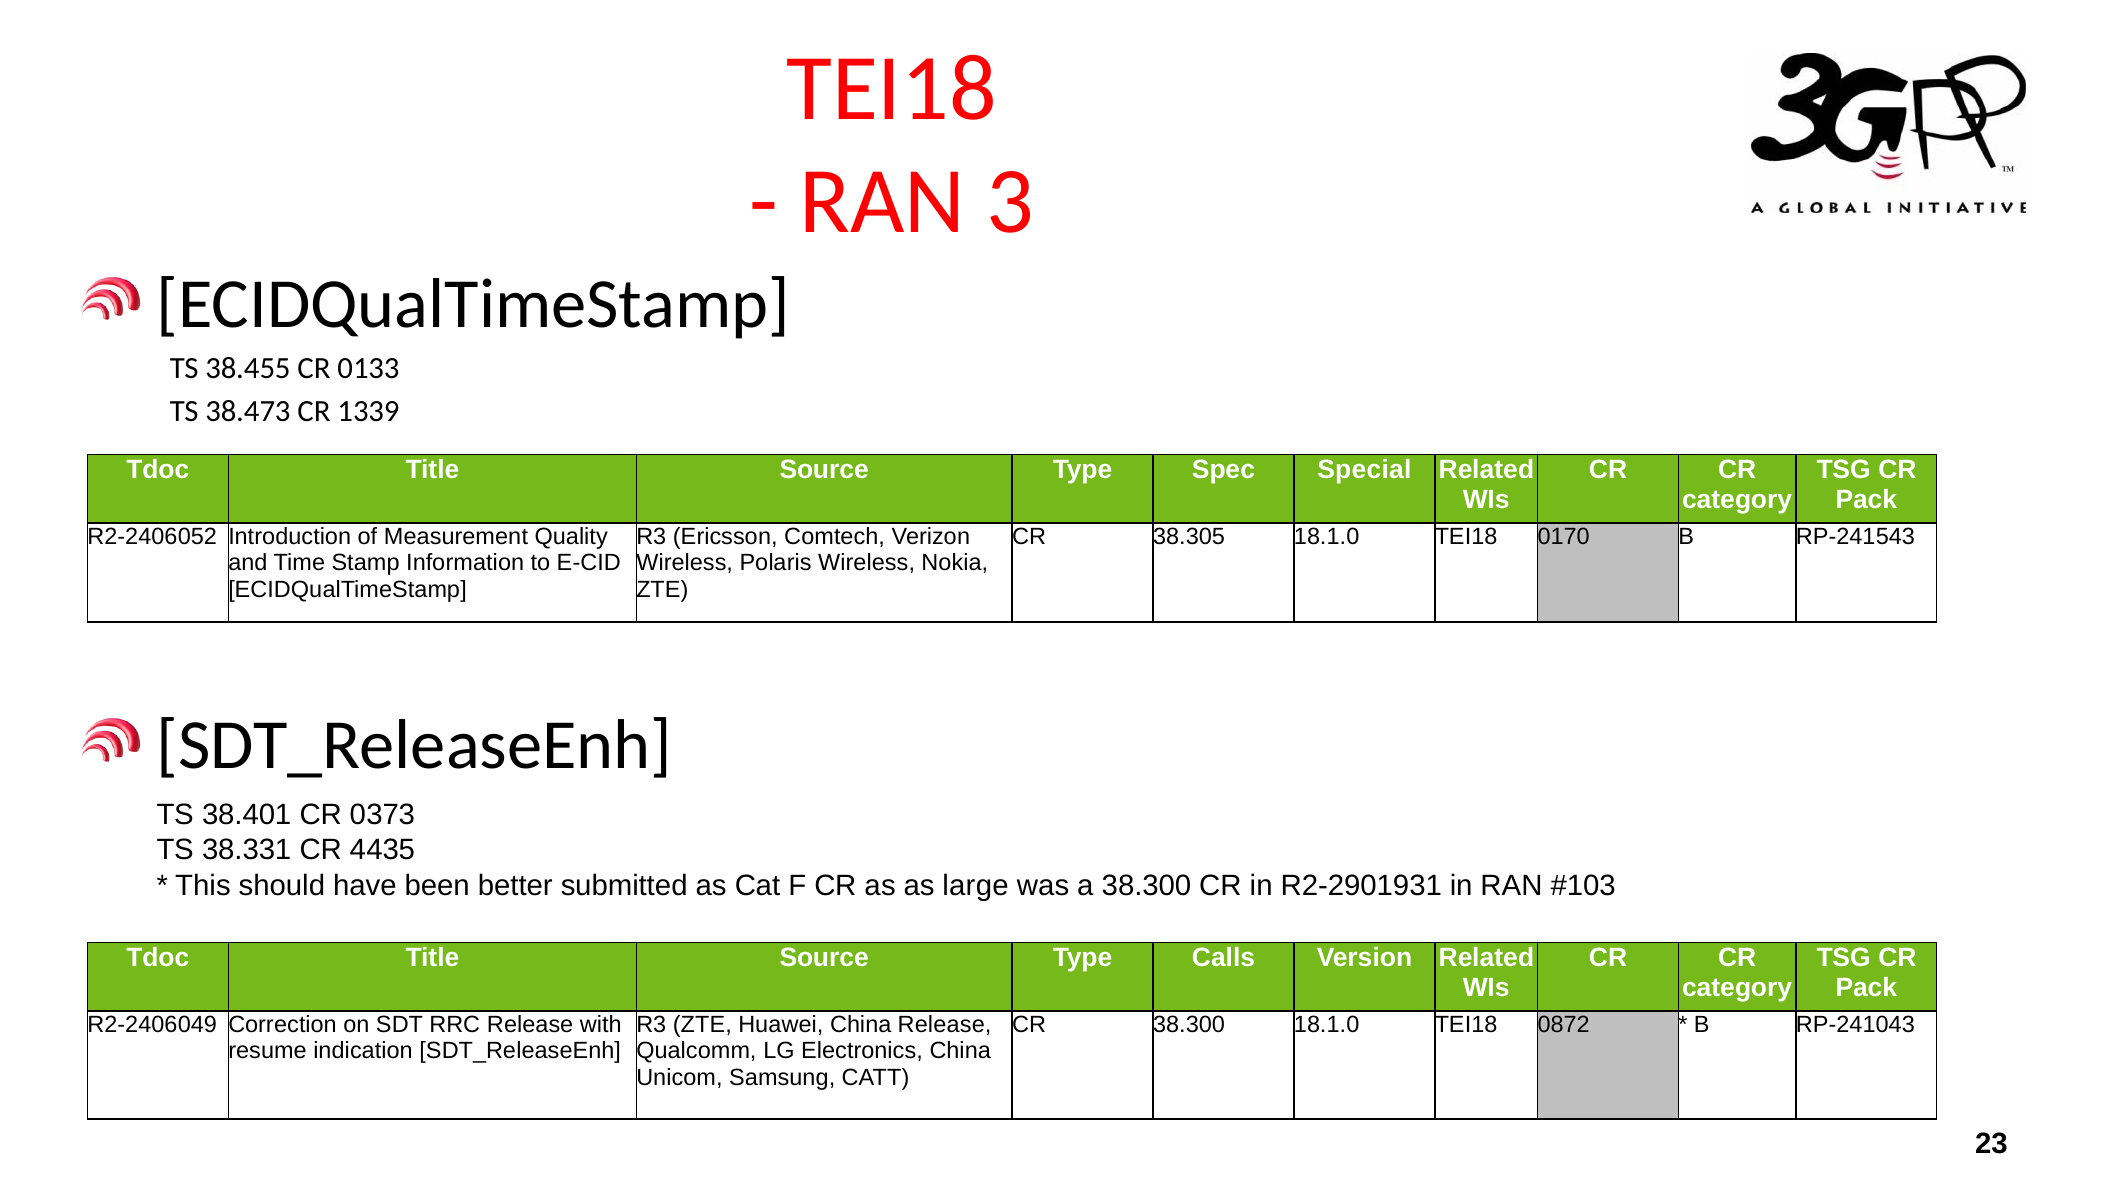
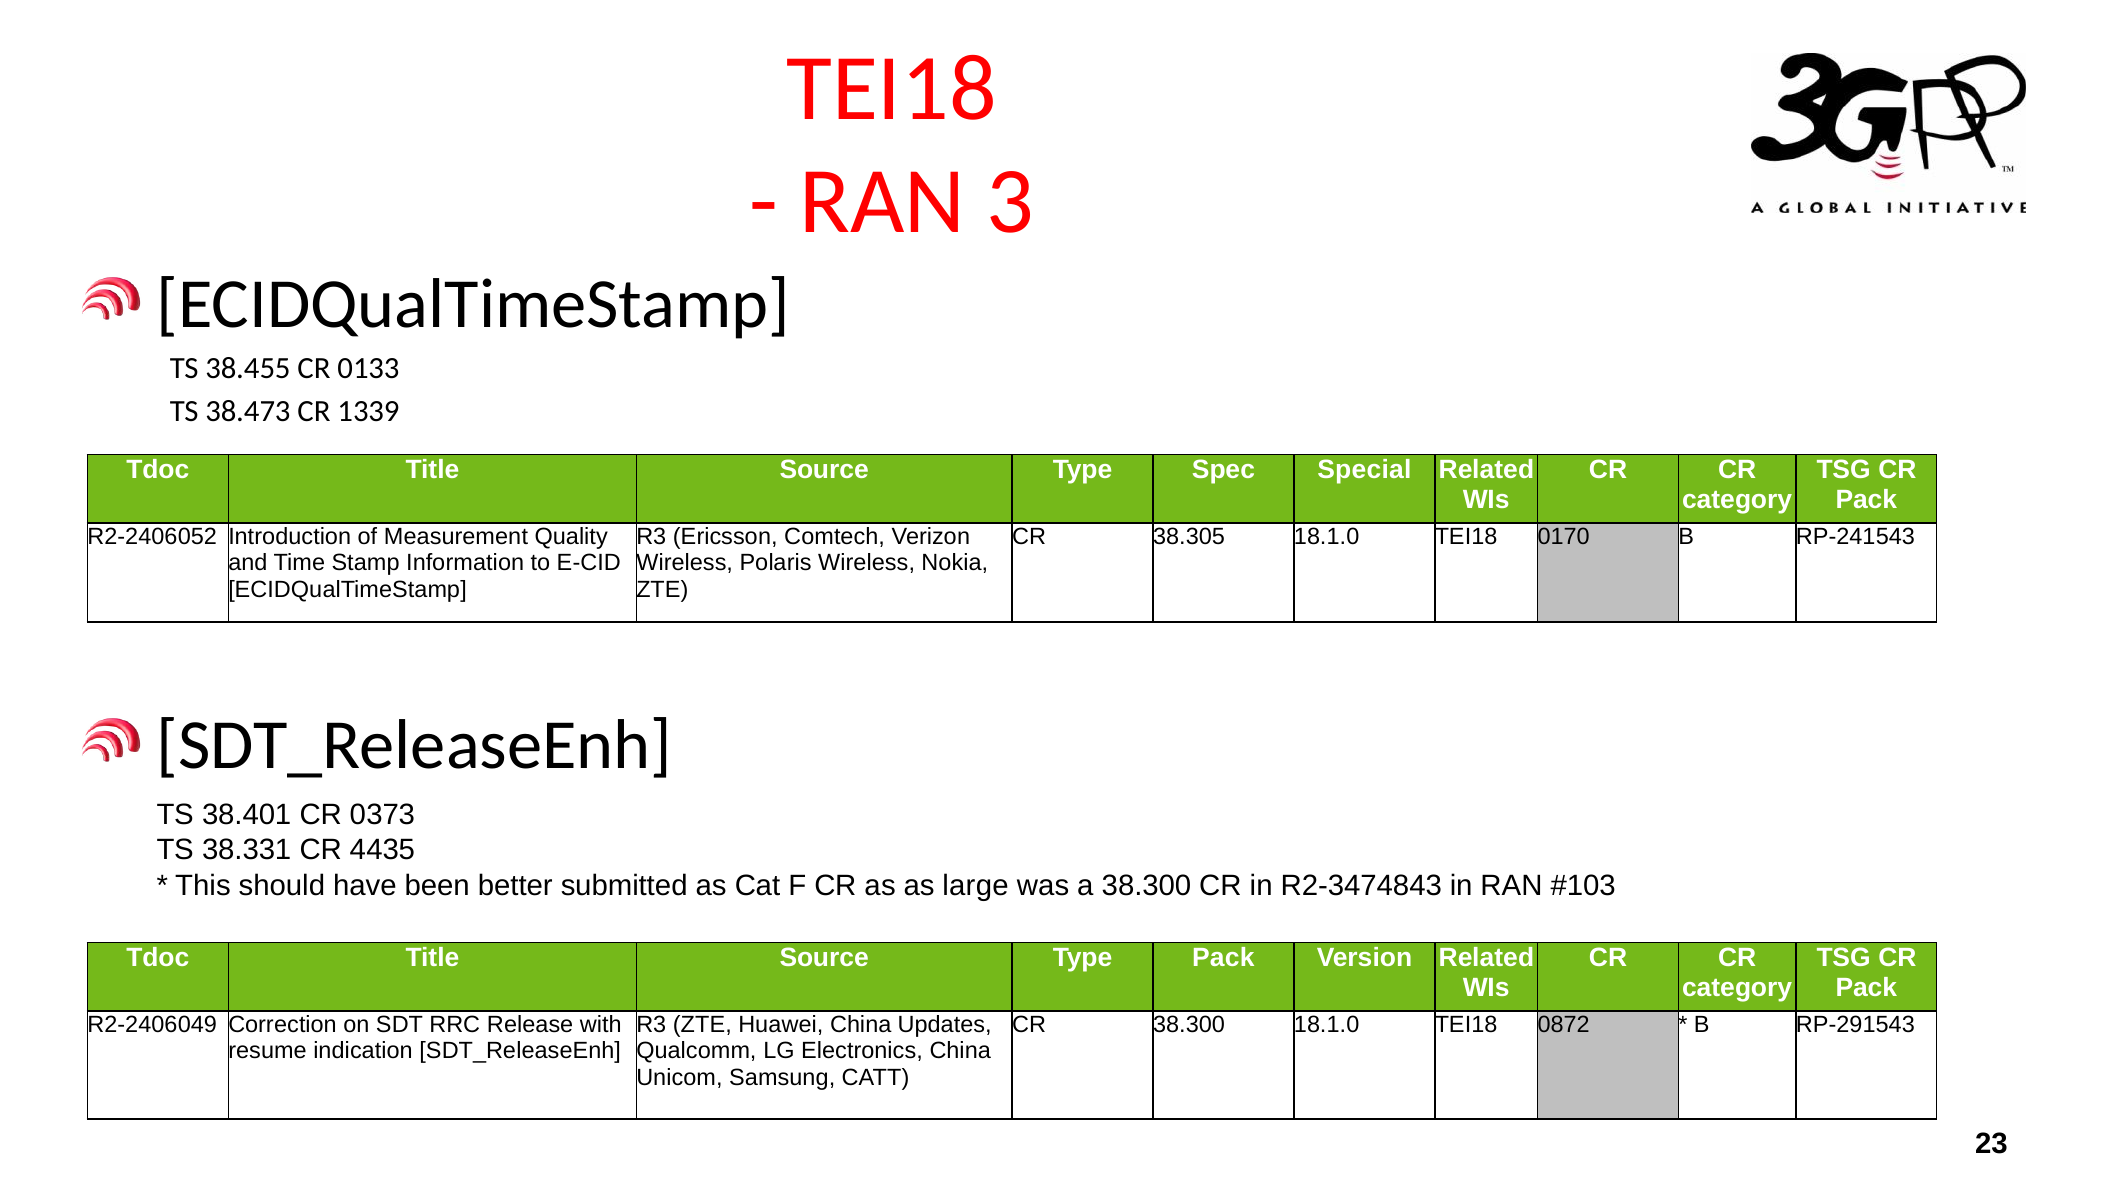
R2-2901931: R2-2901931 -> R2-3474843 (1361, 886)
Type Calls: Calls -> Pack (1223, 958)
China Release: Release -> Updates (945, 1025)
RP-241043: RP-241043 -> RP-291543 (1855, 1025)
